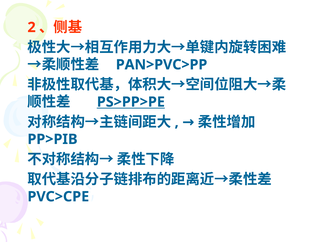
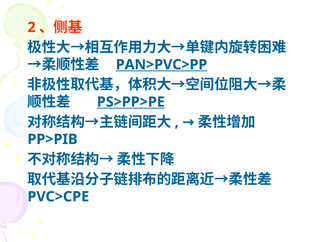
PAN>PVC>PP underline: none -> present (162, 65)
